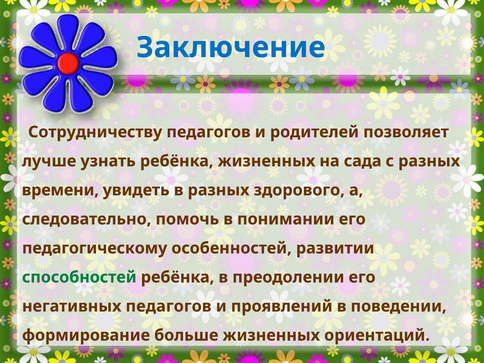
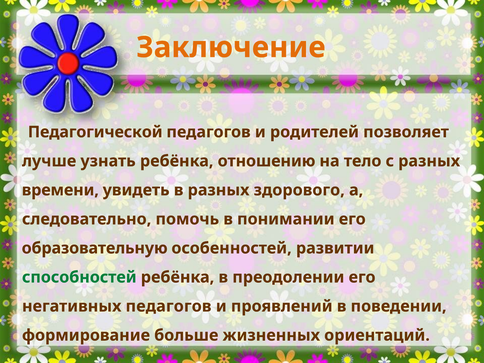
Заключение colour: blue -> orange (231, 47)
Сотрудничеству: Сотрудничеству -> Педагогической (95, 132)
ребёнка жизненных: жизненных -> отношению (267, 161)
сада: сада -> тело (363, 161)
педагогическому: педагогическому -> образовательную (95, 248)
